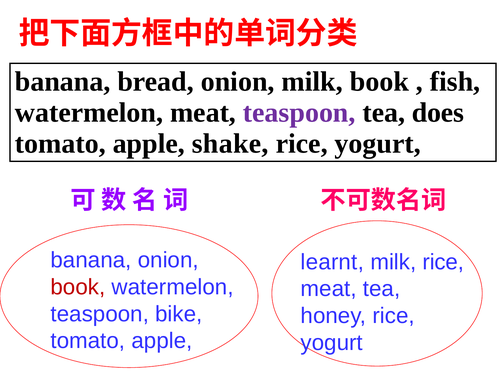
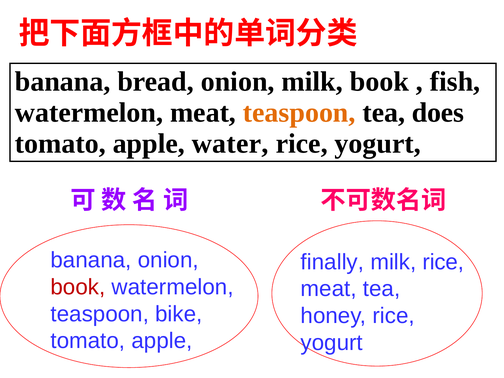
teaspoon colour: purple -> orange (299, 113)
shake: shake -> water (230, 144)
learnt: learnt -> finally (332, 262)
